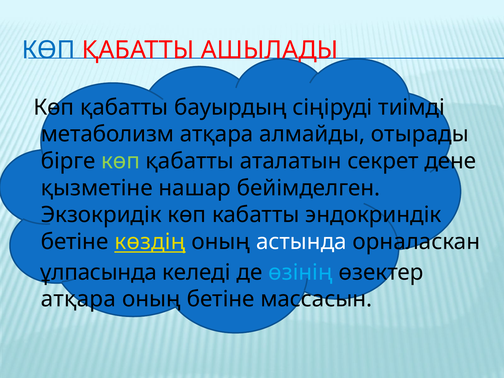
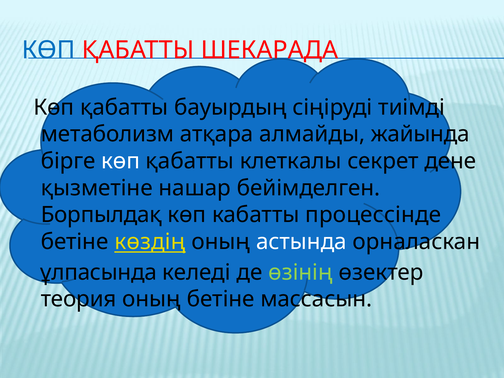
АШЫЛАДЫ: АШЫЛАДЫ -> ШЕКАРАДА (270, 50)
отырады: отырады -> жайында (420, 134)
көп colour: light green -> white (121, 161)
аталатын: аталатын -> клеткалы (291, 161)
Экзокридік: Экзокридік -> Борпылдақ (101, 215)
эндокриндік: эндокриндік -> процессінде (373, 215)
өзінің colour: light blue -> light green (301, 272)
атқара: атқара -> теория (79, 299)
